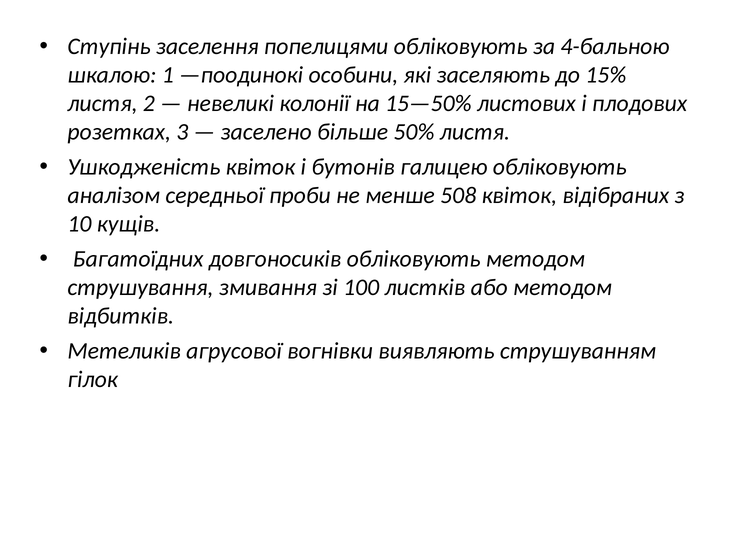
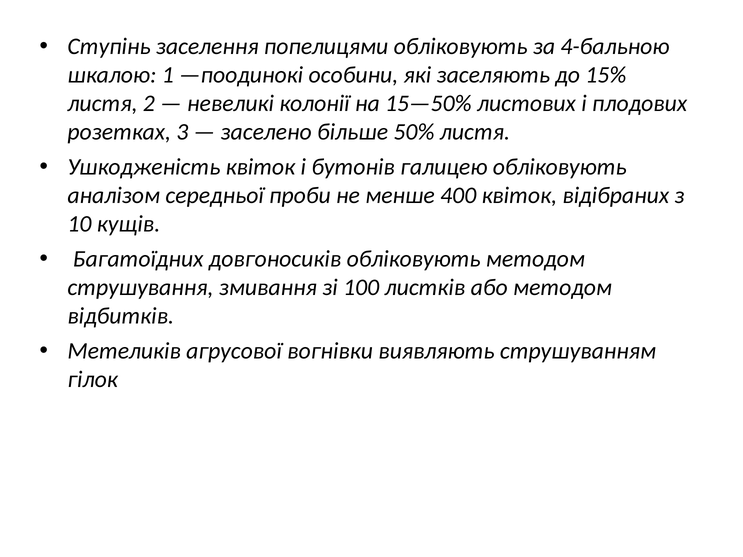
508: 508 -> 400 (458, 196)
